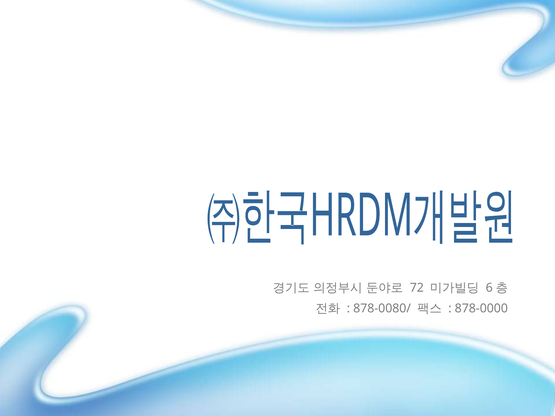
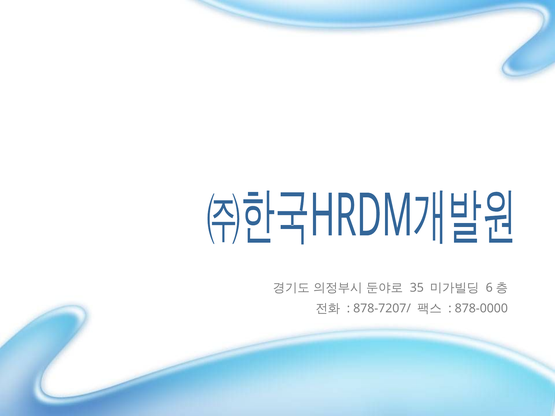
72: 72 -> 35 (417, 288)
878-0080/: 878-0080/ -> 878-7207/ (382, 309)
